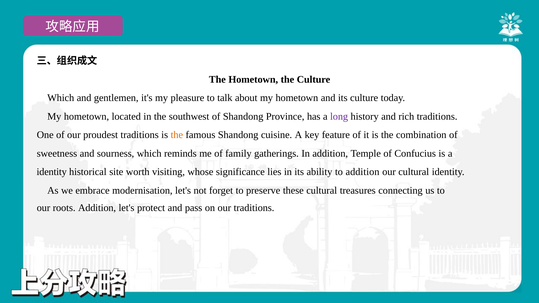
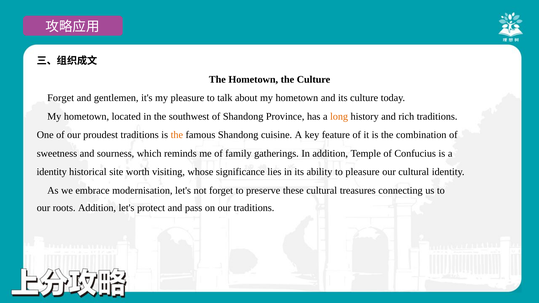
Which: Which -> Forget (61, 98)
long colour: purple -> orange (339, 116)
to addition: addition -> pleasure (363, 172)
